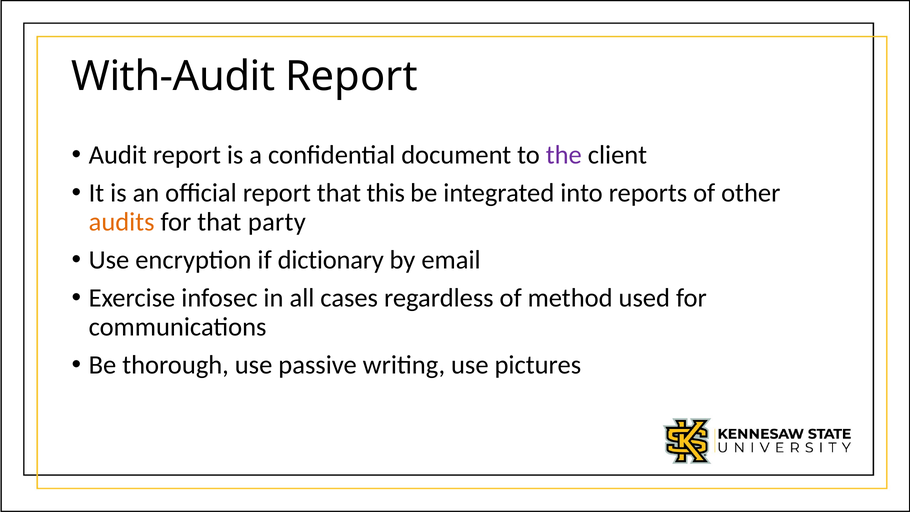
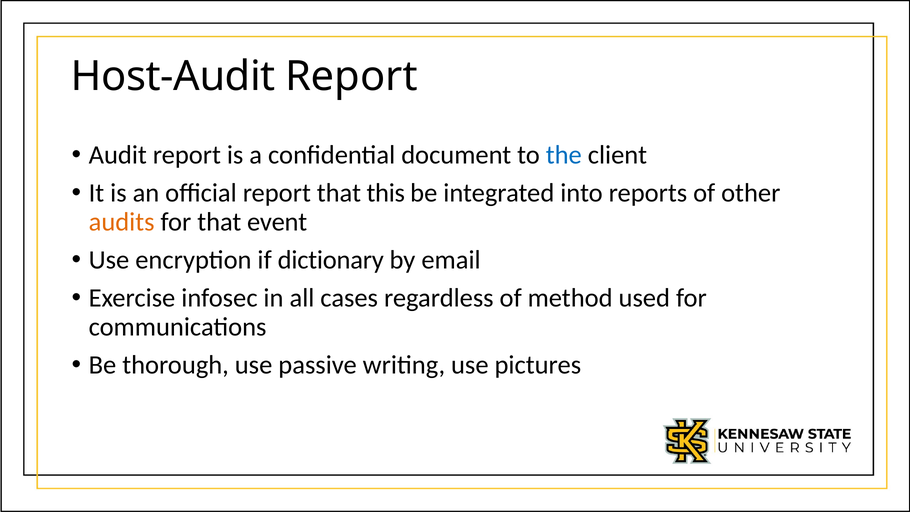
With-Audit: With-Audit -> Host-Audit (173, 76)
the colour: purple -> blue (564, 155)
party: party -> event (277, 222)
